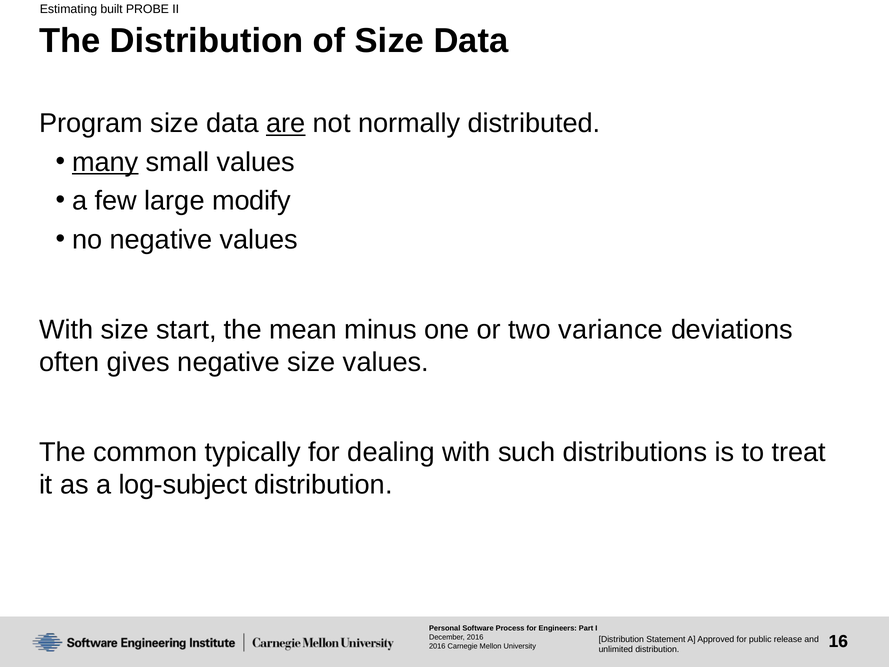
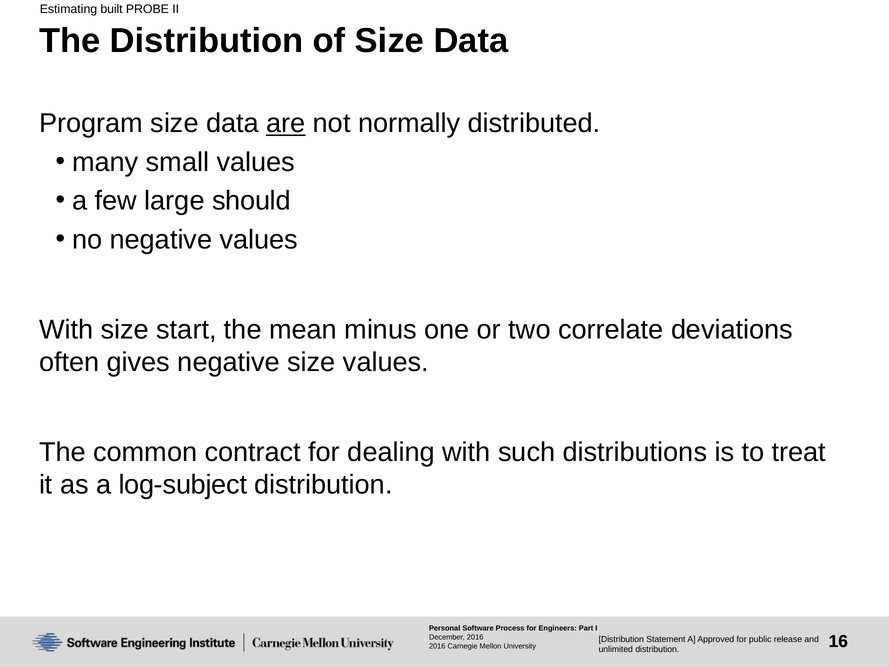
many underline: present -> none (105, 162)
modify: modify -> should (251, 201)
variance: variance -> correlate (611, 329)
typically: typically -> contract (253, 452)
